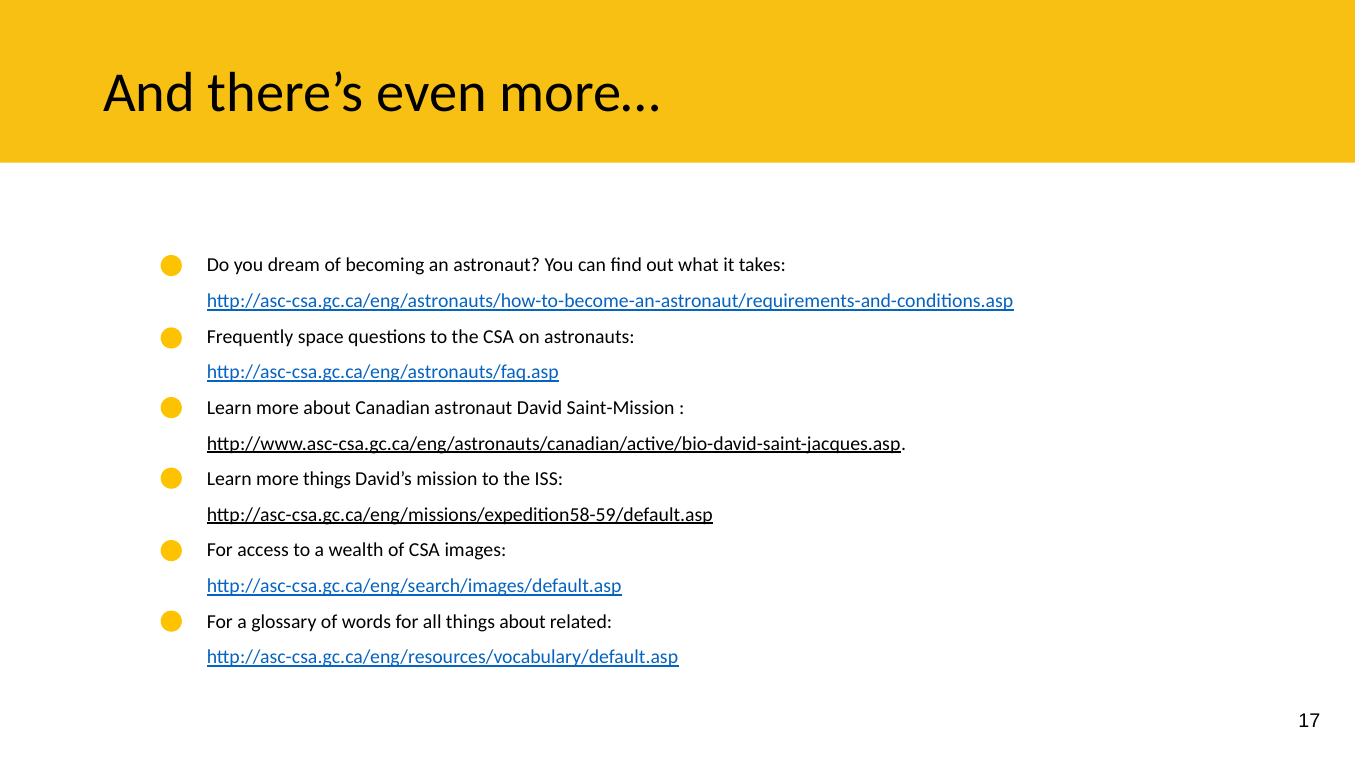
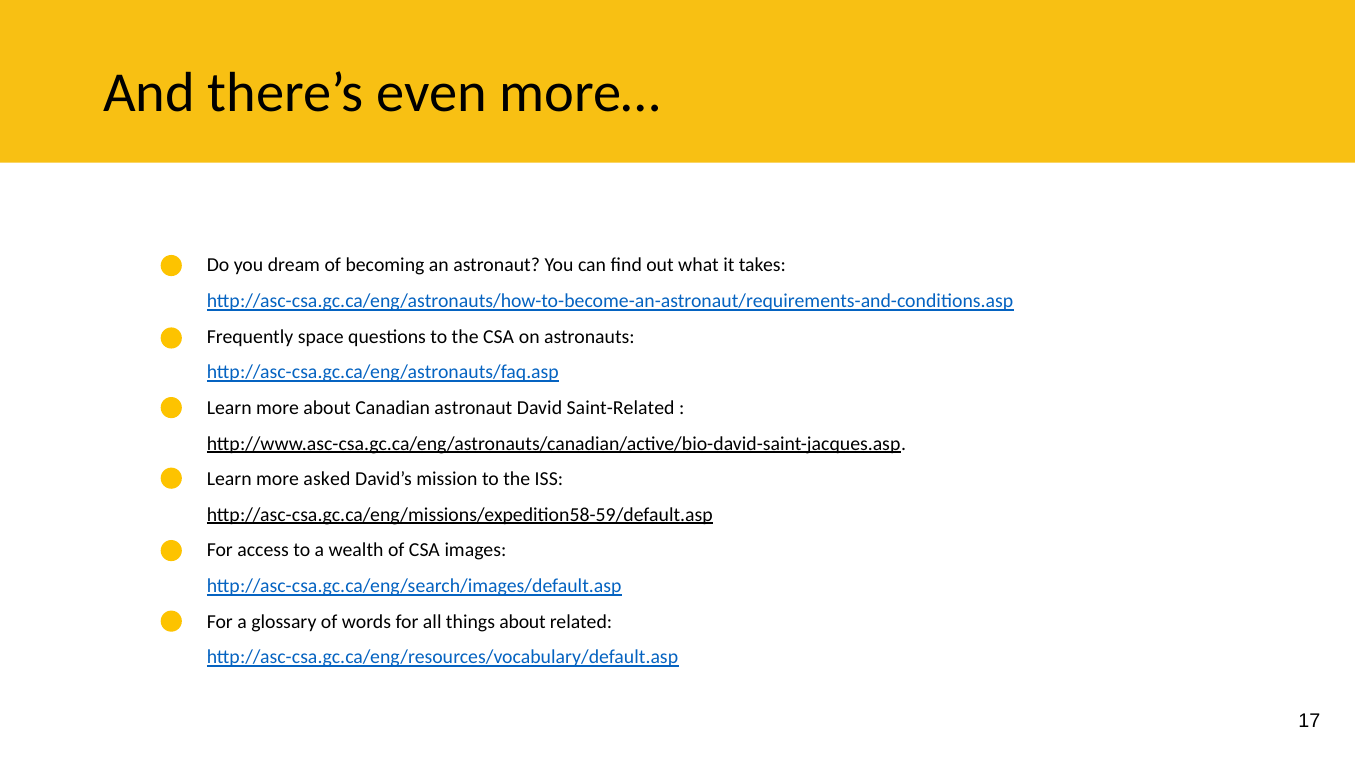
Saint-Mission: Saint-Mission -> Saint-Related (621, 408)
more things: things -> asked (327, 479)
